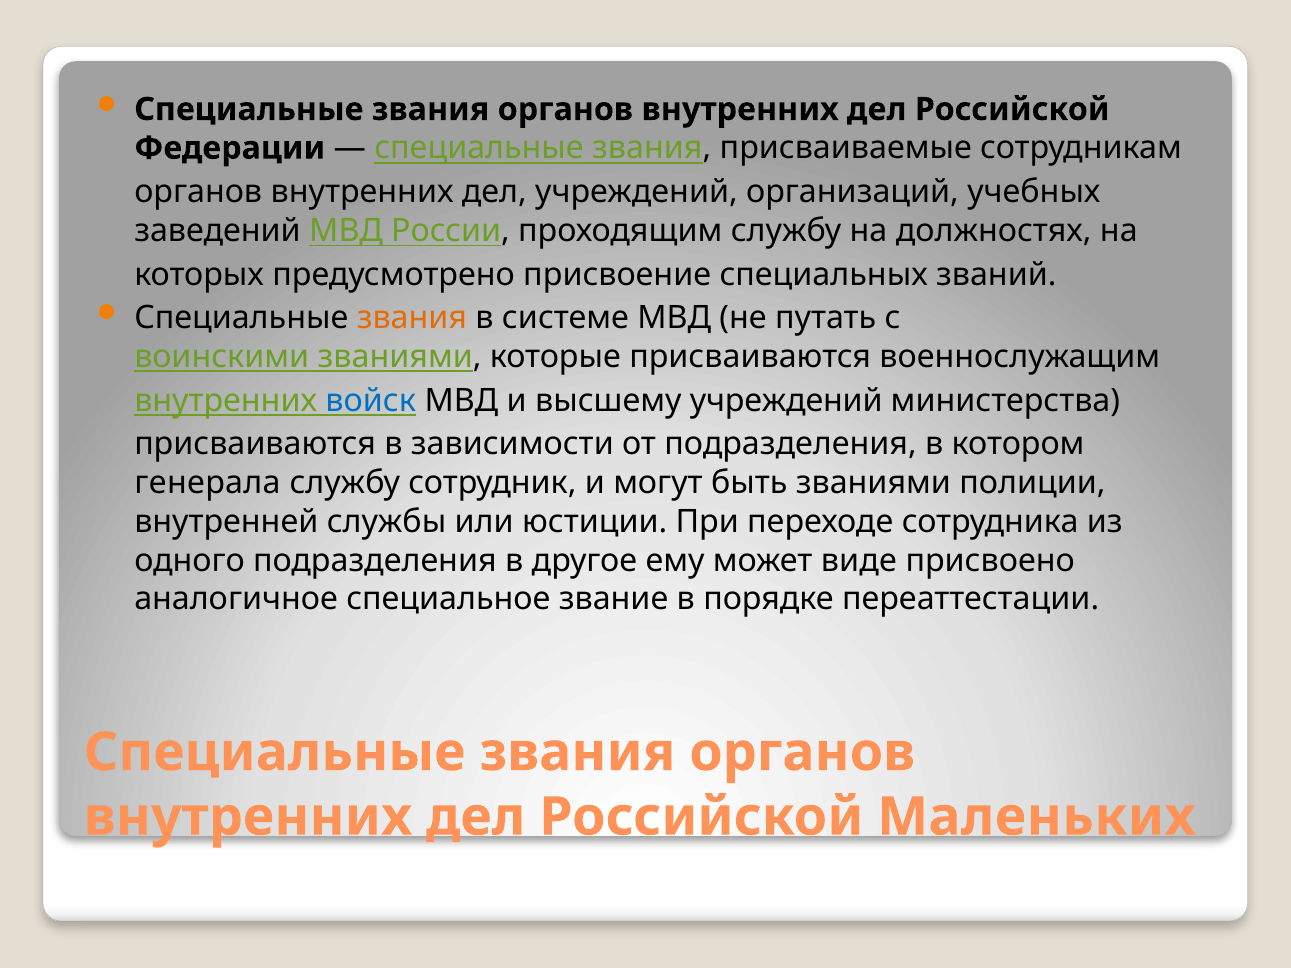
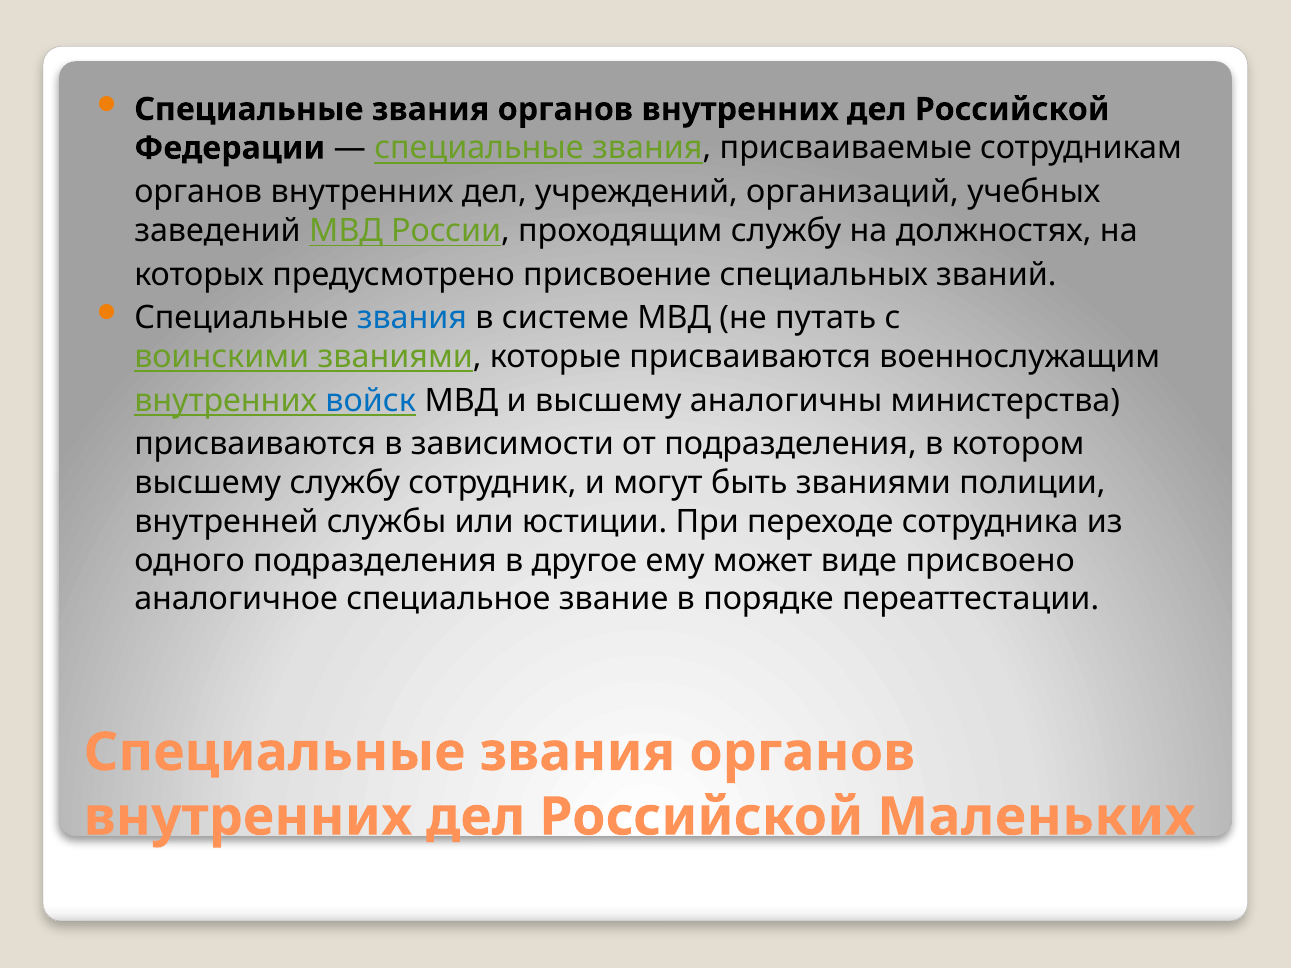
звания colour: orange -> blue (412, 318)
высшему учреждений: учреждений -> аналогичны (786, 401)
генерала: генерала -> высшему (208, 483)
